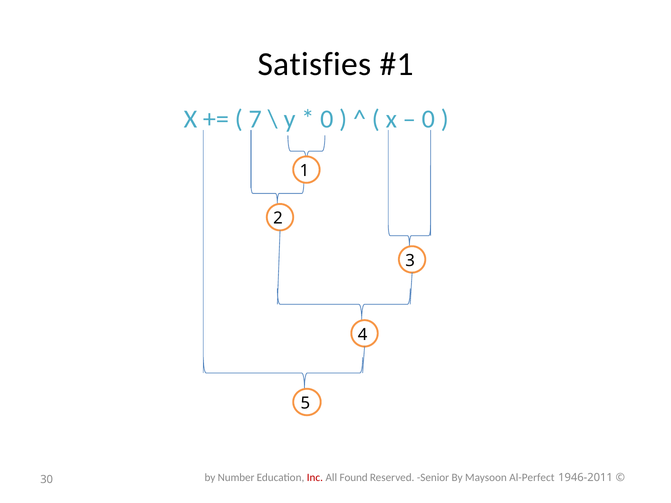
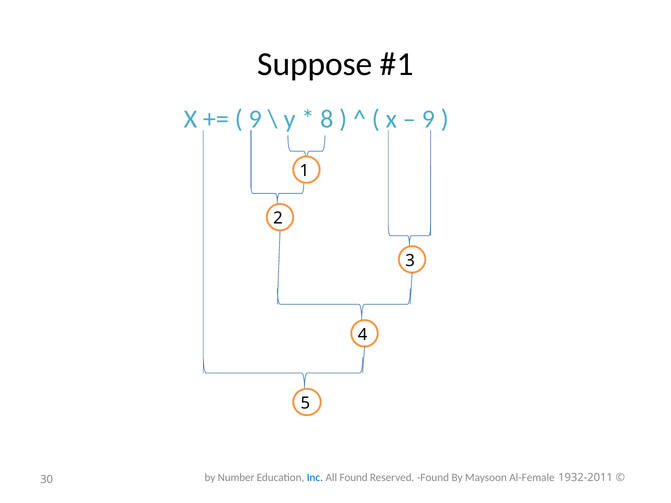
Satisfies: Satisfies -> Suppose (315, 64)
7: 7 -> 9 (255, 119)
0: 0 -> 8 (327, 119)
0: 0 -> 9 (428, 119)
Inc colour: red -> blue (315, 478)
Reserved Senior: Senior -> Found (433, 478)
Al-Perfect: Al-Perfect -> Al-Female (532, 478)
1946-2011: 1946-2011 -> 1932-2011 (585, 478)
